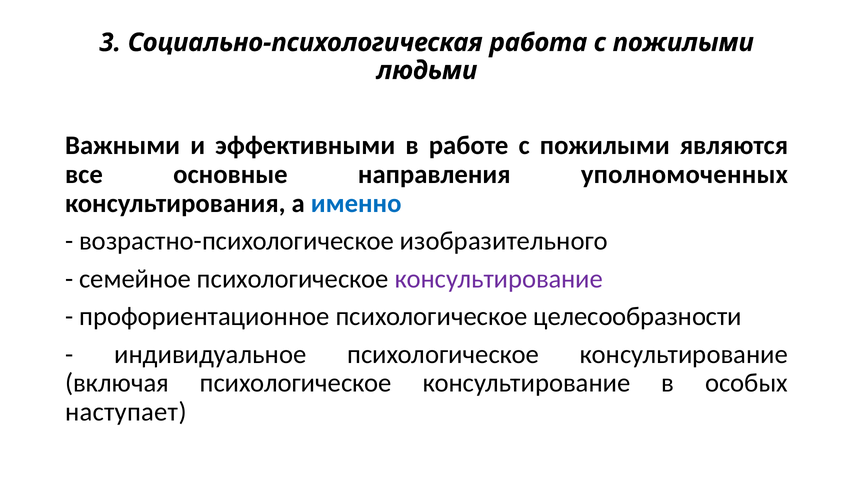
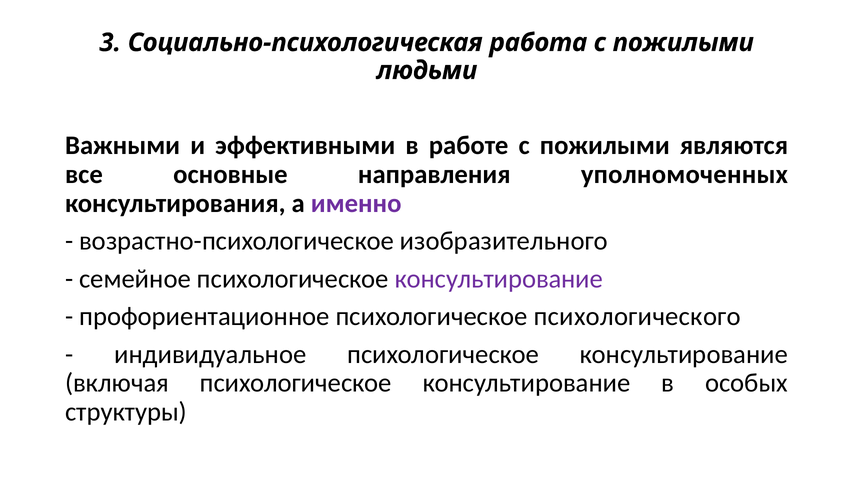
именно colour: blue -> purple (356, 203)
целесообразности: целесообразности -> психологического (637, 316)
наступает: наступает -> структуры (126, 412)
